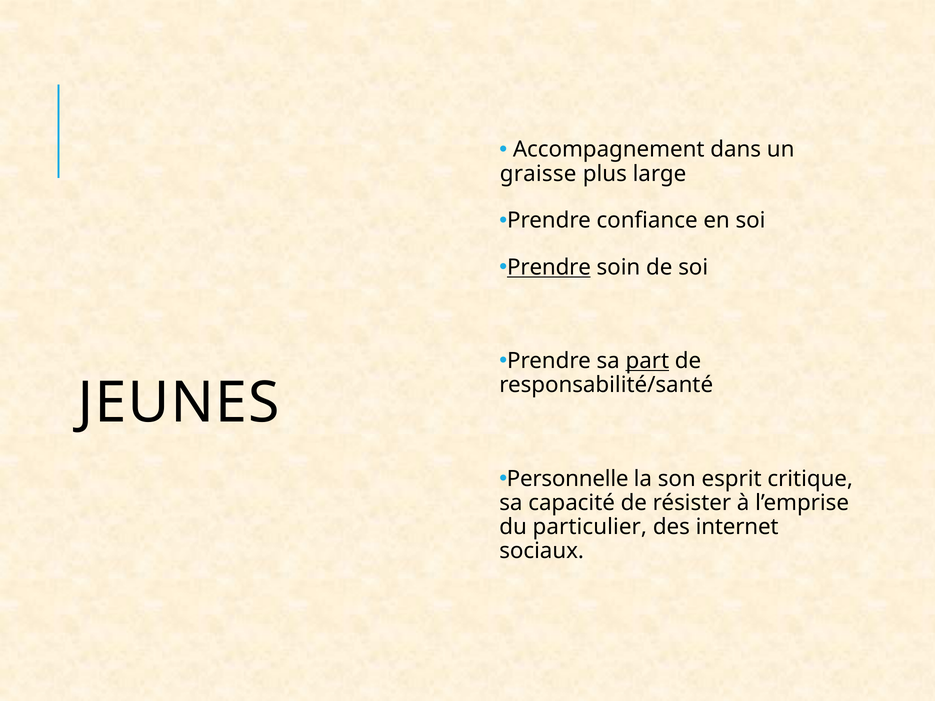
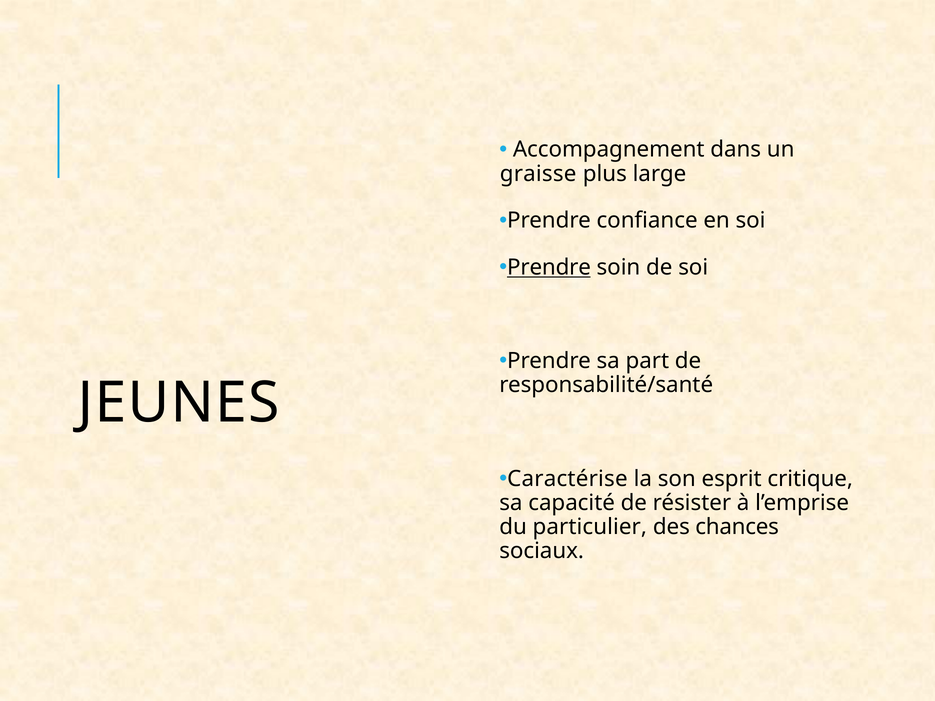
part underline: present -> none (647, 361)
Personnelle: Personnelle -> Caractérise (567, 479)
internet: internet -> chances (737, 527)
